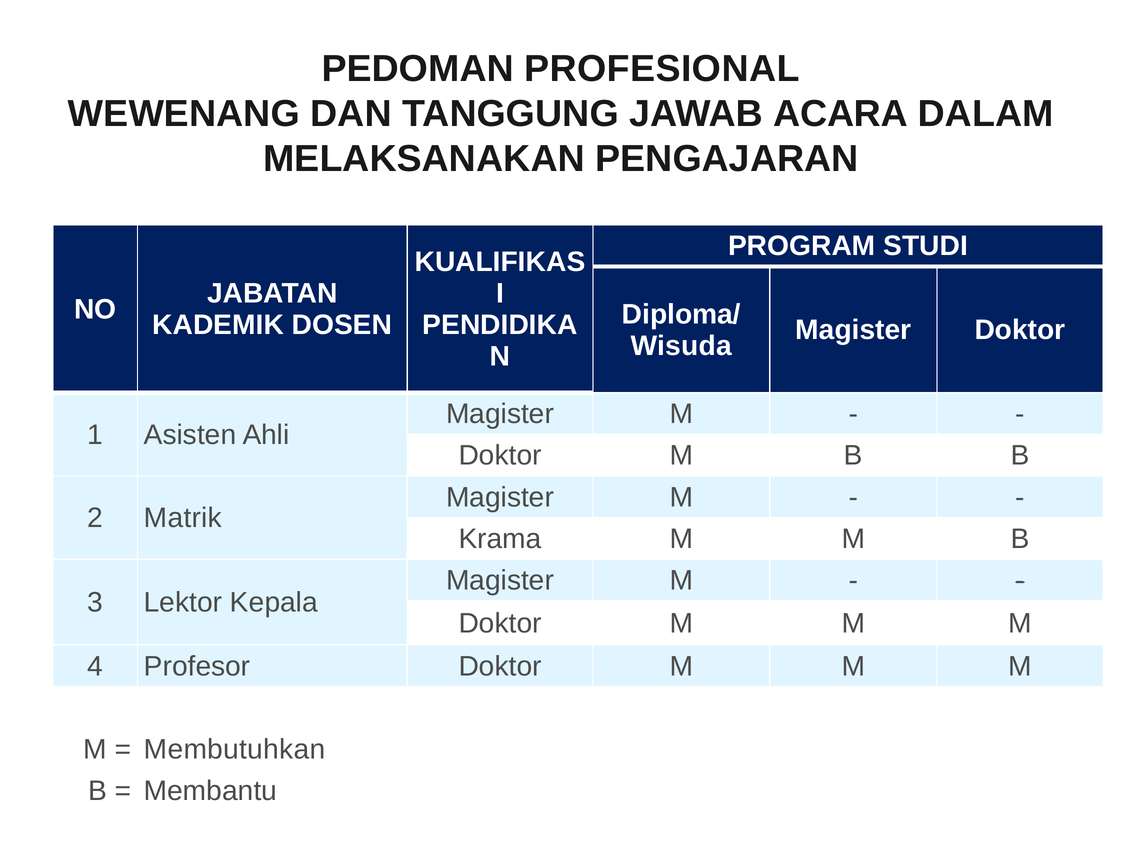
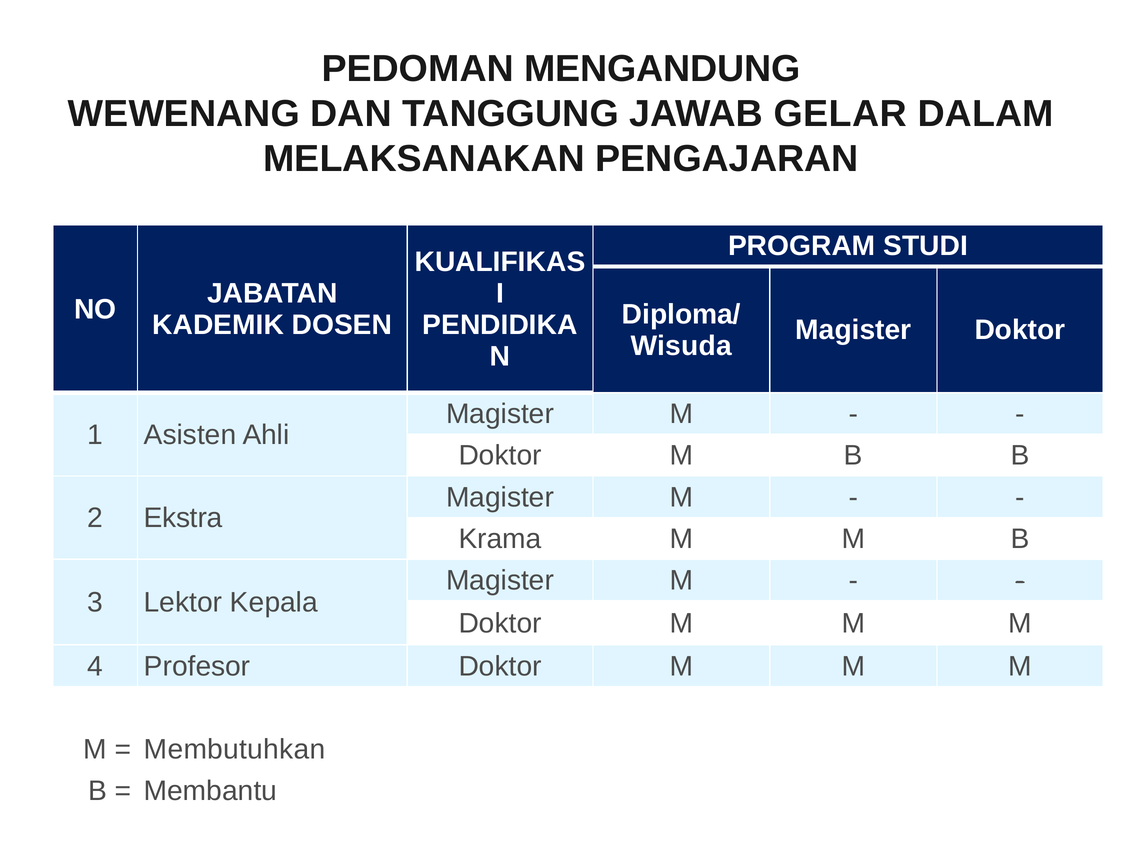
PROFESIONAL: PROFESIONAL -> MENGANDUNG (662, 69)
ACARA: ACARA -> GELAR (840, 114)
Matrik: Matrik -> Ekstra (183, 519)
